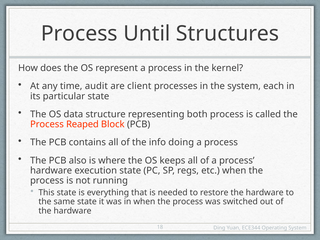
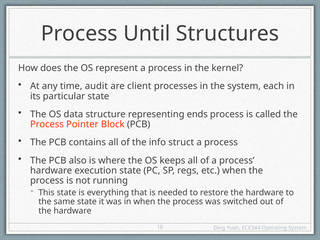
both: both -> ends (197, 114)
Reaped: Reaped -> Pointer (82, 124)
doing: doing -> struct (181, 142)
